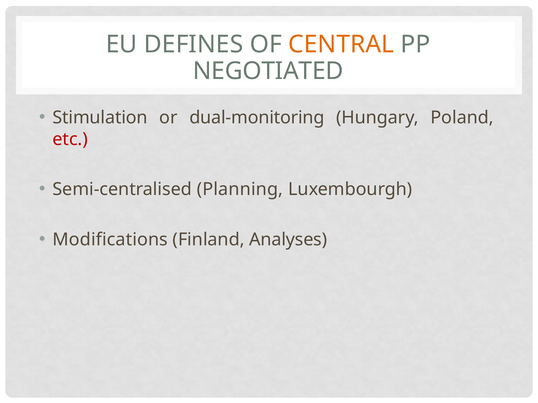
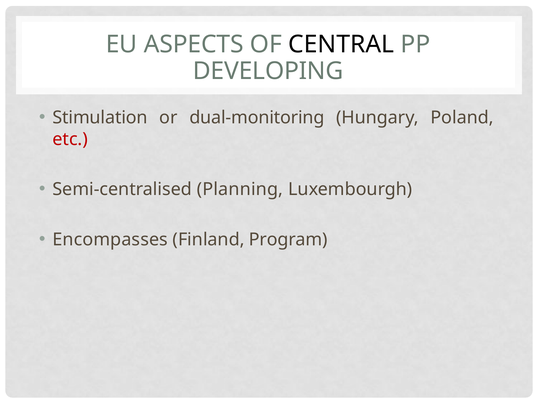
DEFINES: DEFINES -> ASPECTS (194, 44)
CENTRAL colour: orange -> black (341, 44)
NEGOTIATED: NEGOTIATED -> DEVELOPING (268, 71)
Modifications: Modifications -> Encompasses (110, 240)
Analyses: Analyses -> Program (288, 240)
